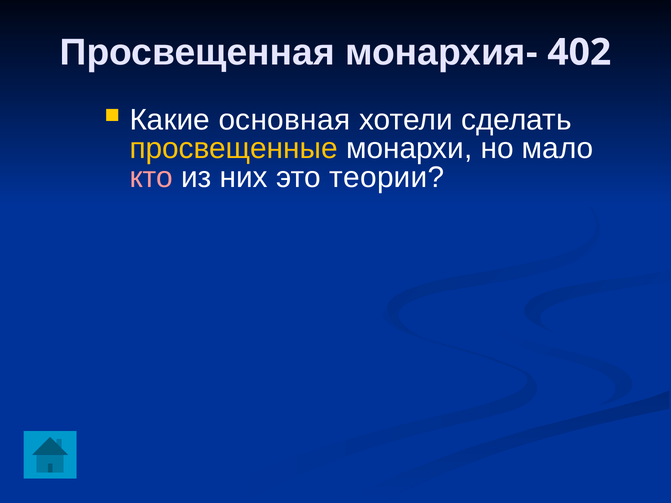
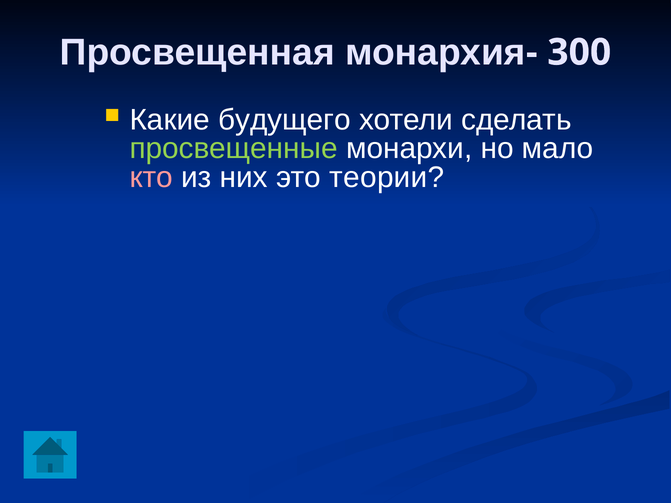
402: 402 -> 300 (579, 52)
основная: основная -> будущего (285, 120)
просвещенные colour: yellow -> light green (234, 149)
